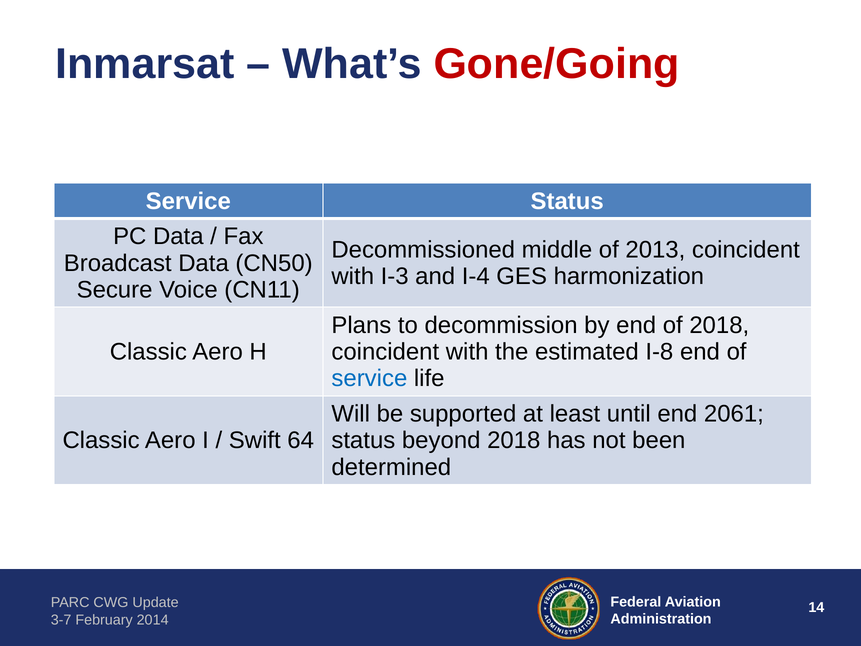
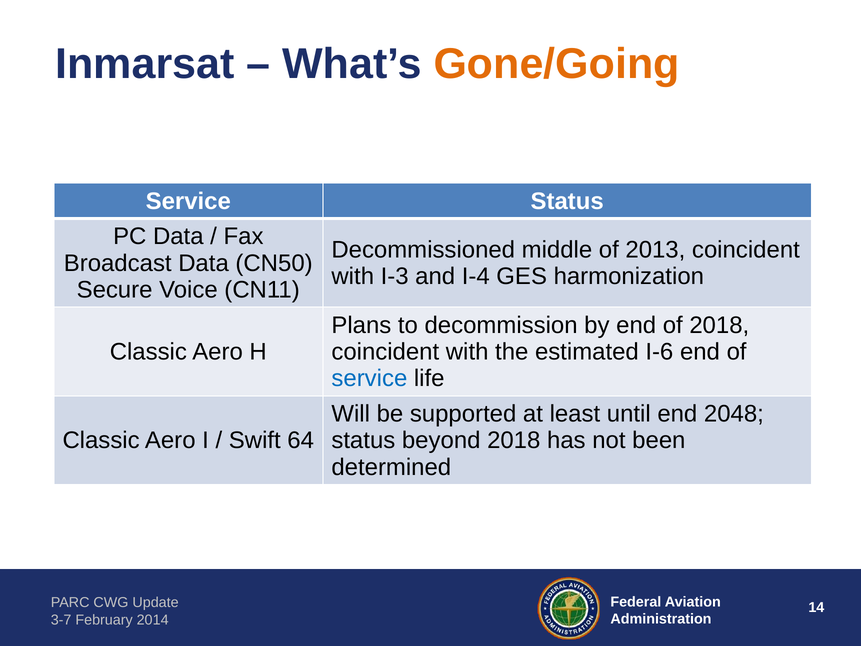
Gone/Going colour: red -> orange (557, 64)
I-8: I-8 -> I-6 (659, 352)
2061: 2061 -> 2048 (734, 414)
